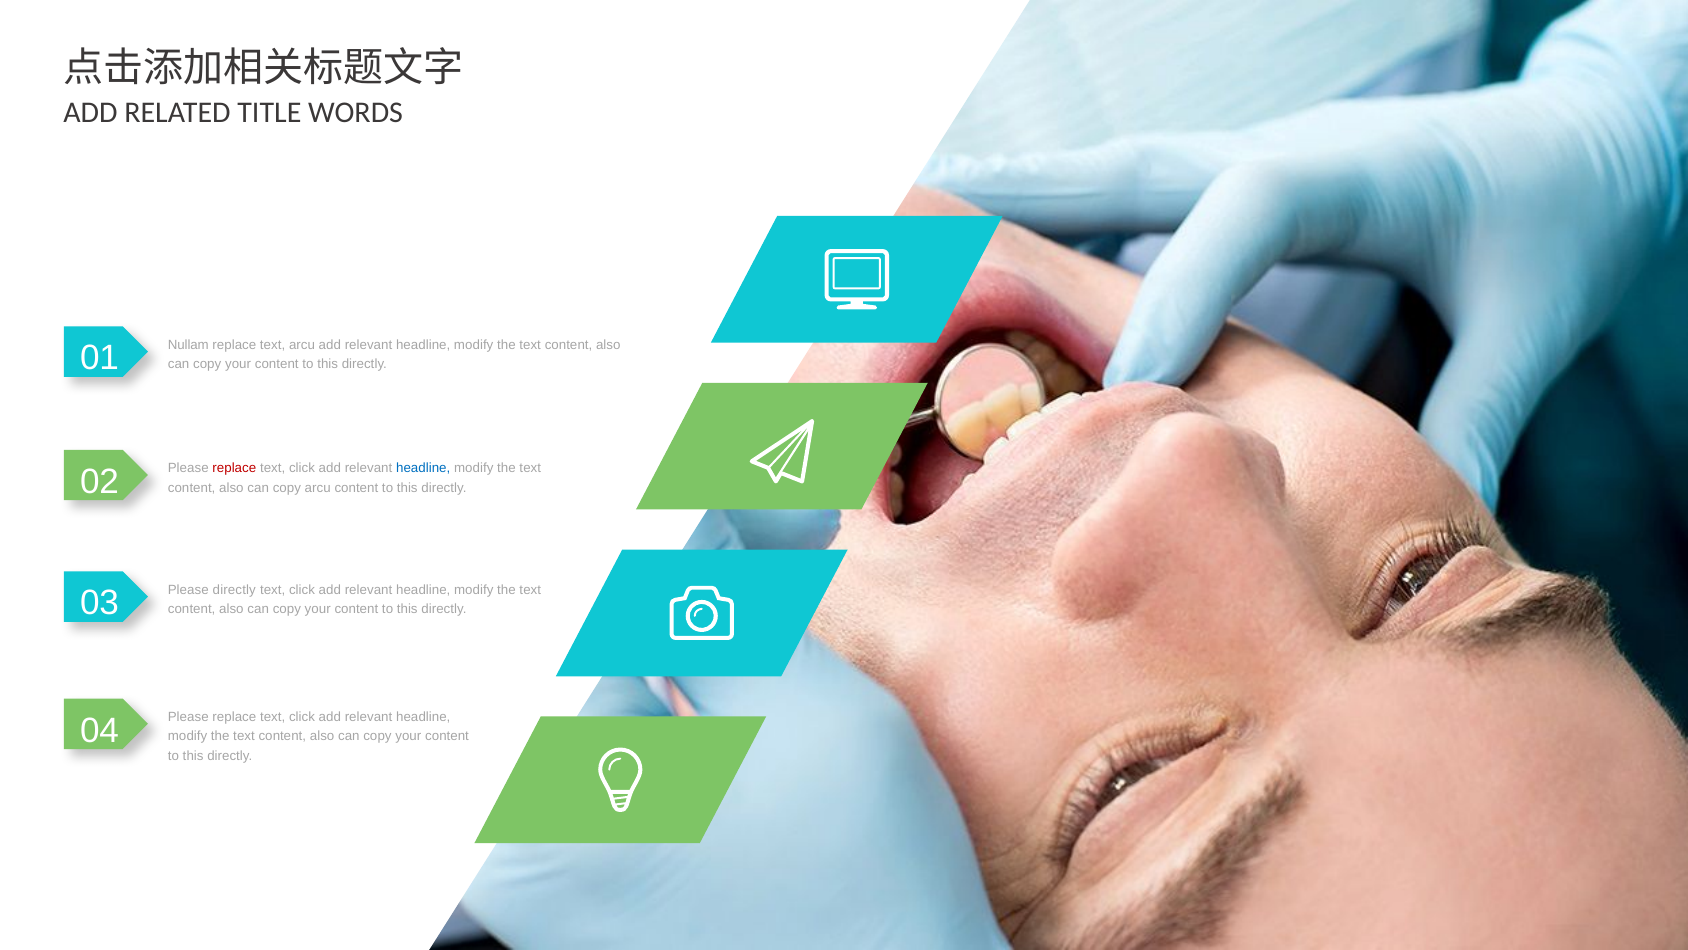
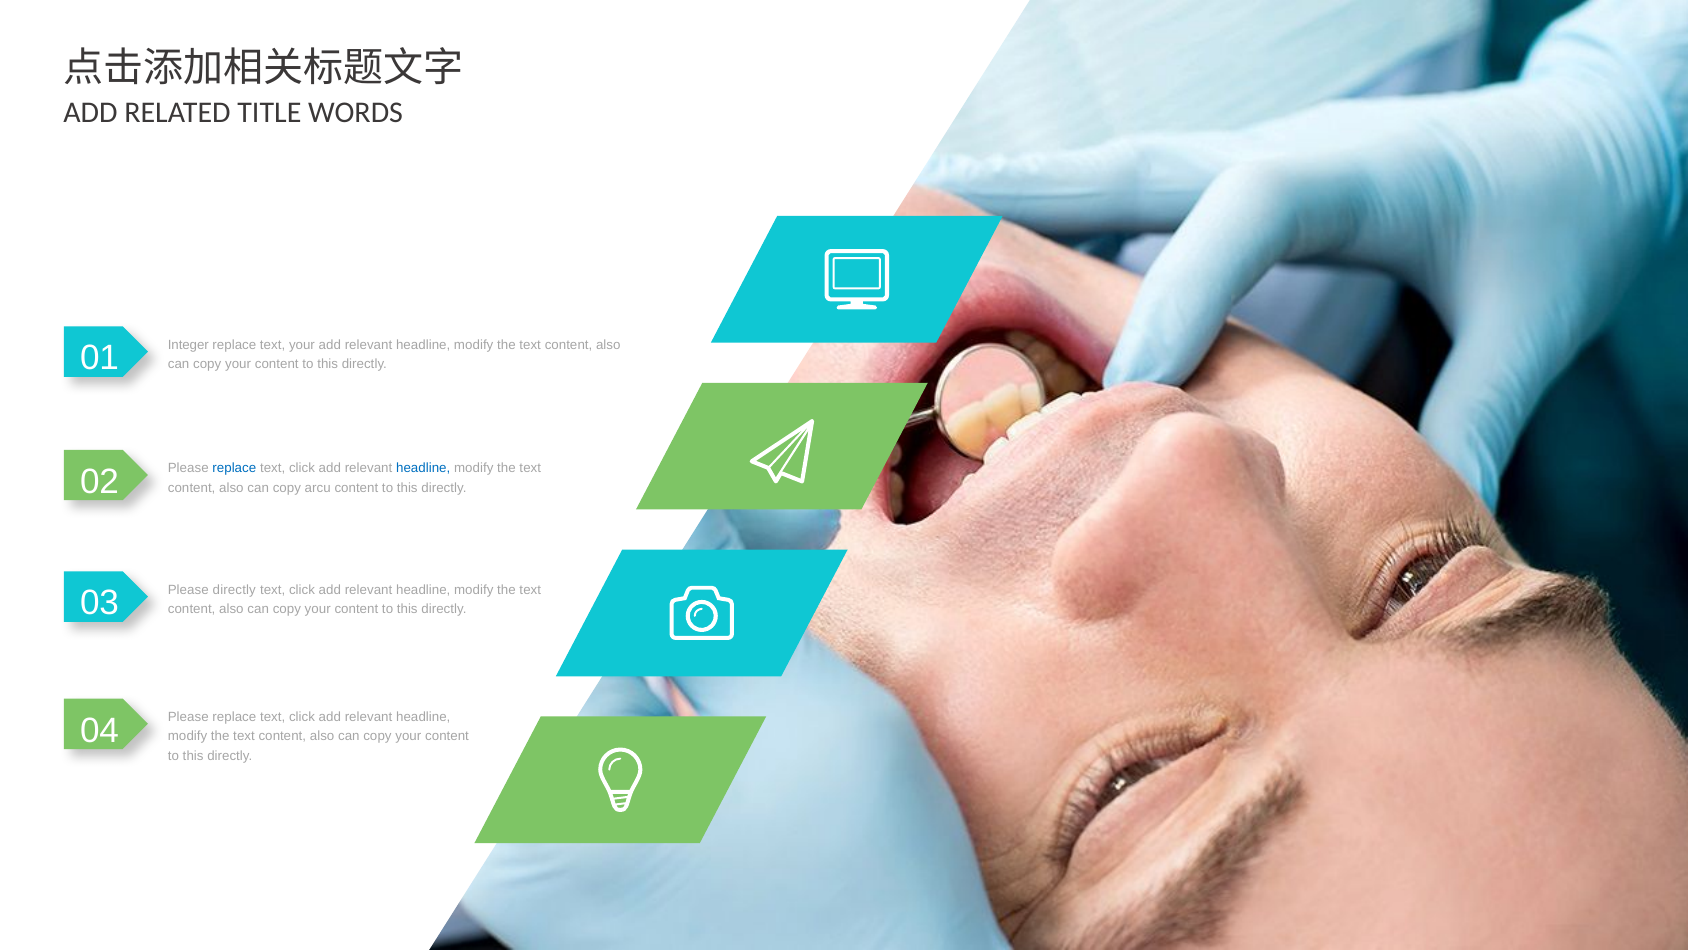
Nullam: Nullam -> Integer (188, 345)
text arcu: arcu -> your (302, 345)
replace colour: red -> blue (234, 468)
